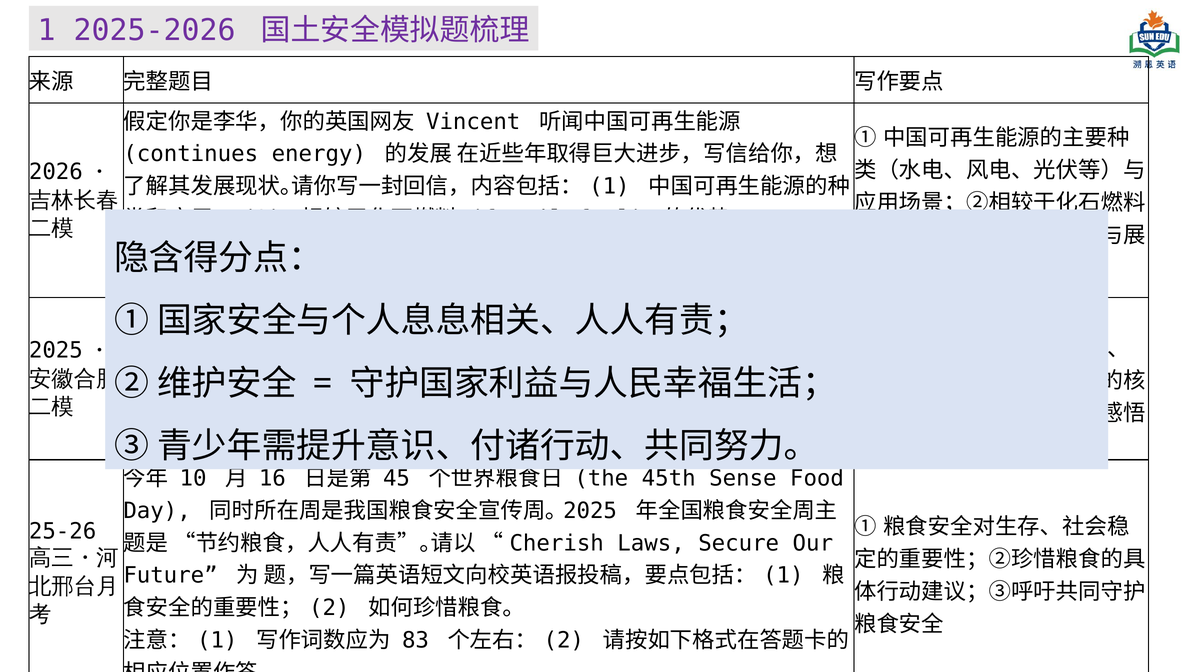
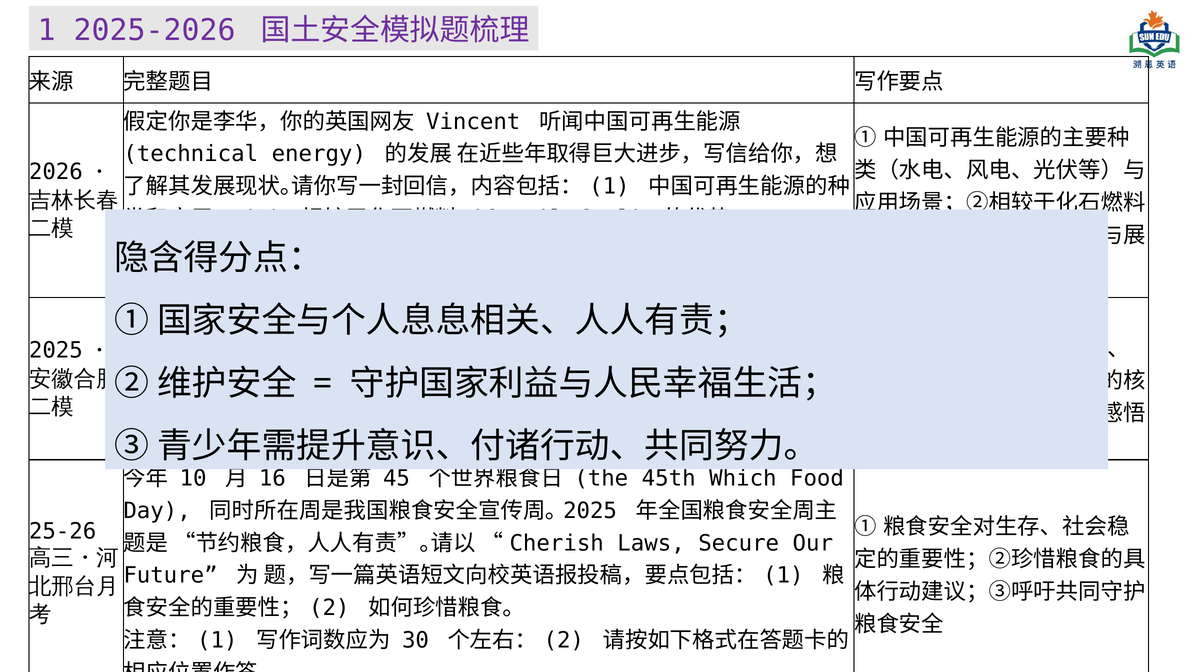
continues: continues -> technical (191, 154)
Sense: Sense -> Which (743, 478)
83: 83 -> 30 (415, 641)
